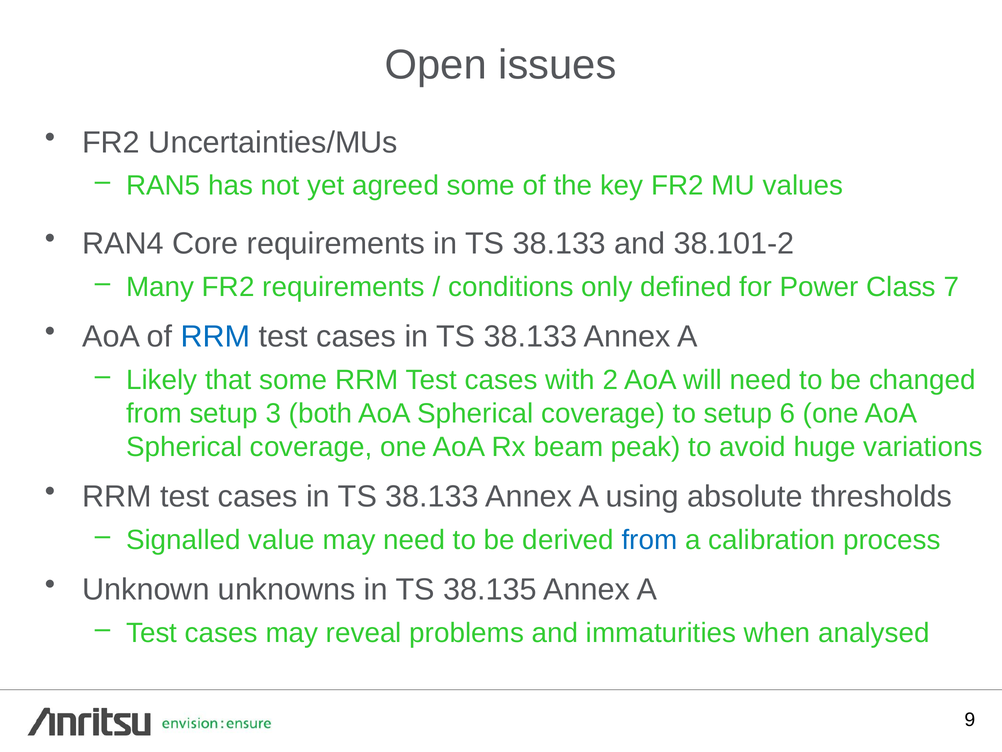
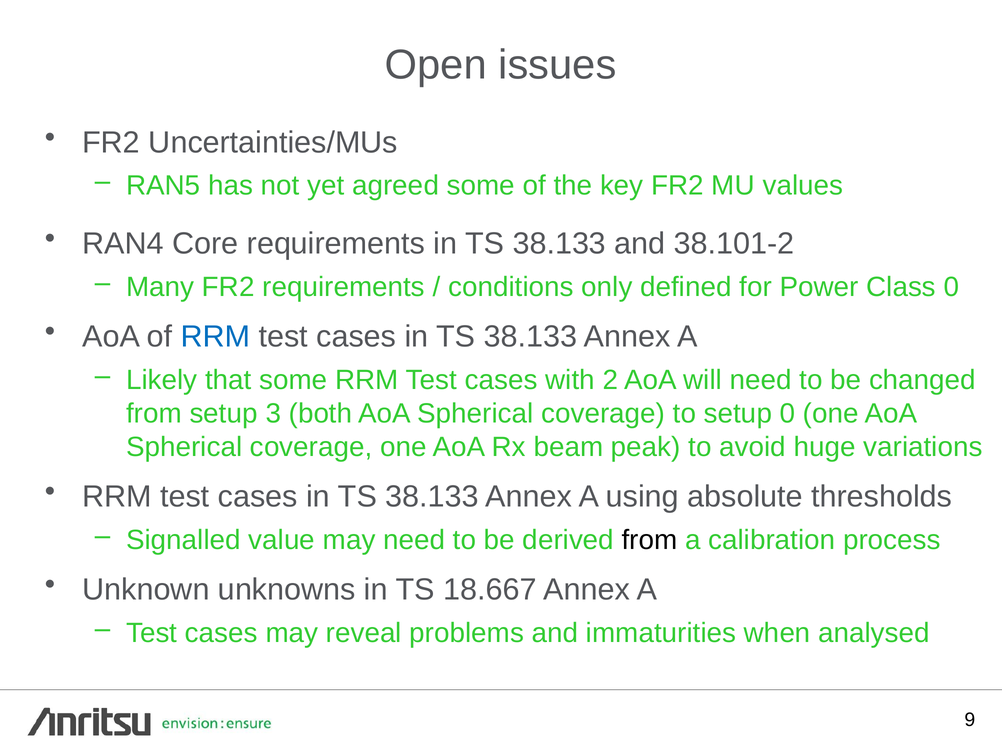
Class 7: 7 -> 0 (951, 287)
setup 6: 6 -> 0 (787, 413)
from colour: blue -> black (649, 540)
38.135: 38.135 -> 18.667 (490, 589)
